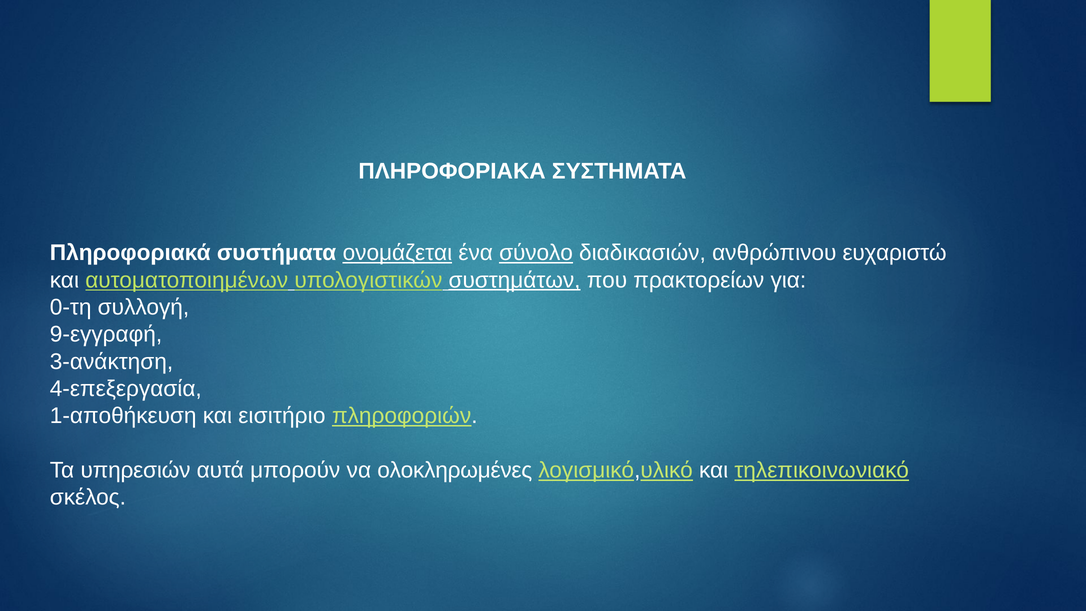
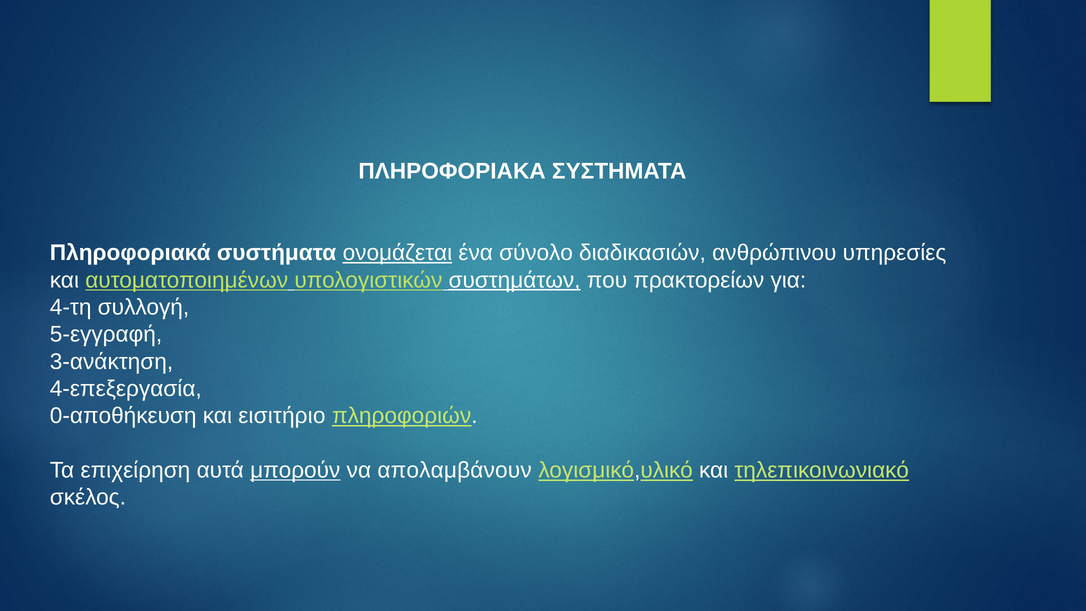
σύνολο underline: present -> none (536, 253)
ευχαριστώ: ευχαριστώ -> υπηρεσίες (895, 253)
0-τη: 0-τη -> 4-τη (71, 307)
9-εγγραφή: 9-εγγραφή -> 5-εγγραφή (106, 334)
1-αποθήκευση: 1-αποθήκευση -> 0-αποθήκευση (123, 416)
υπηρεσιών: υπηρεσιών -> επιχείρηση (135, 470)
μπορούν underline: none -> present (295, 470)
ολοκληρωμένες: ολοκληρωμένες -> απολαμβάνουν (455, 470)
